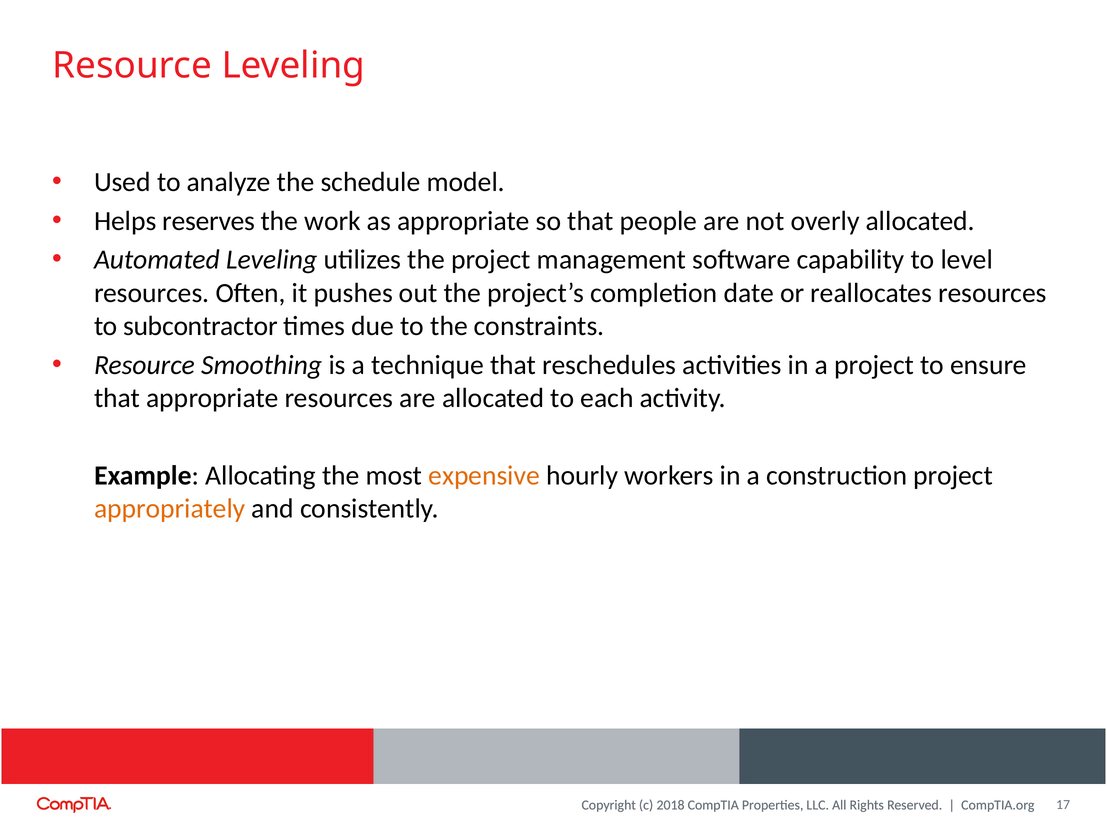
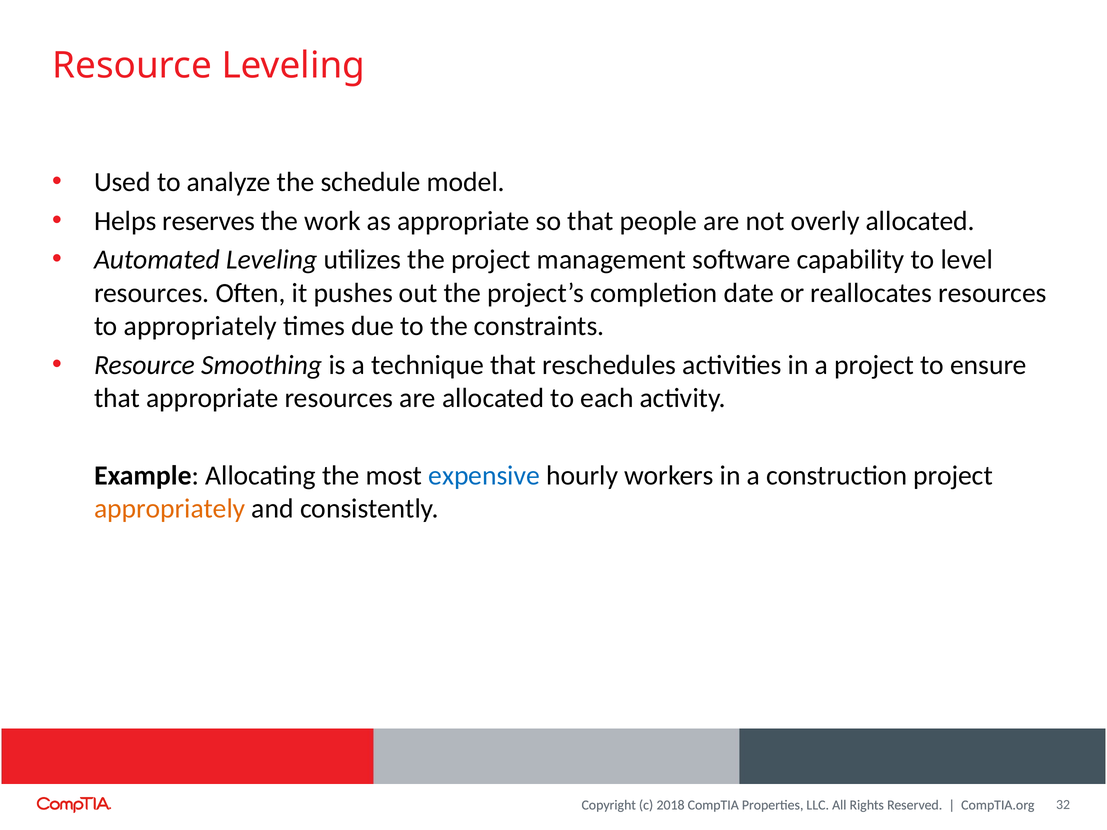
to subcontractor: subcontractor -> appropriately (200, 326)
expensive colour: orange -> blue (484, 476)
17: 17 -> 32 (1063, 805)
